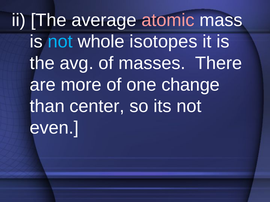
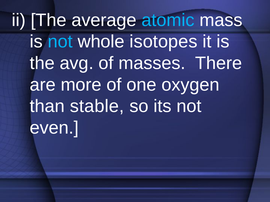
atomic colour: pink -> light blue (168, 20)
change: change -> oxygen (190, 85)
center: center -> stable (97, 107)
